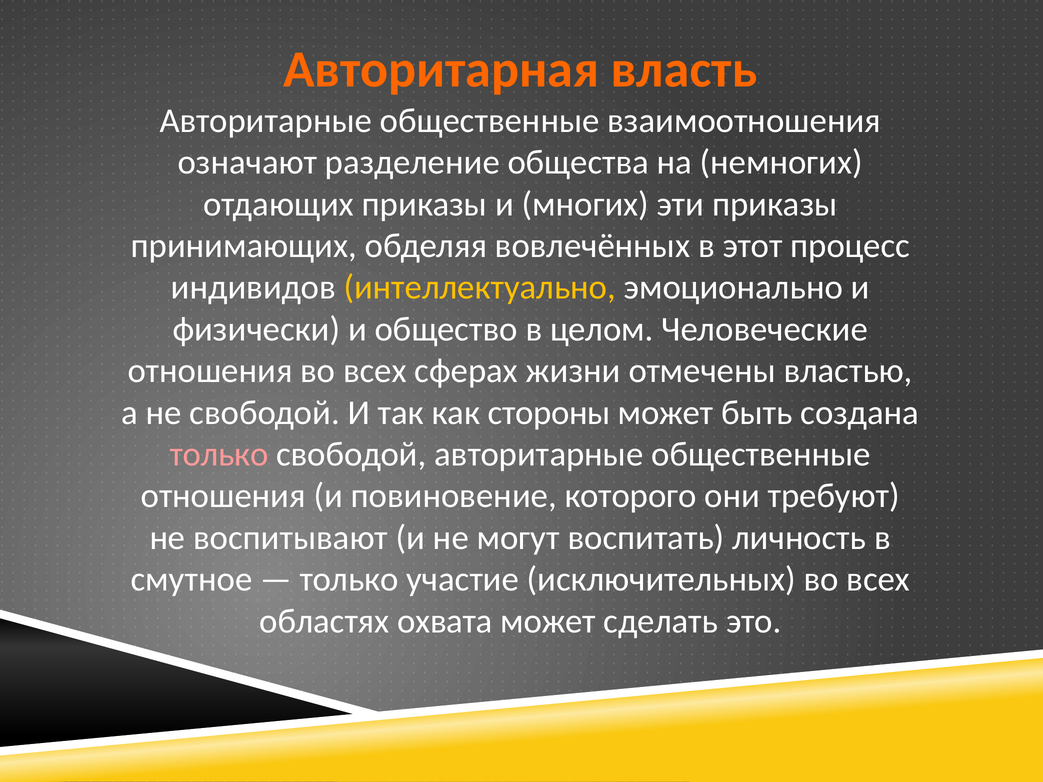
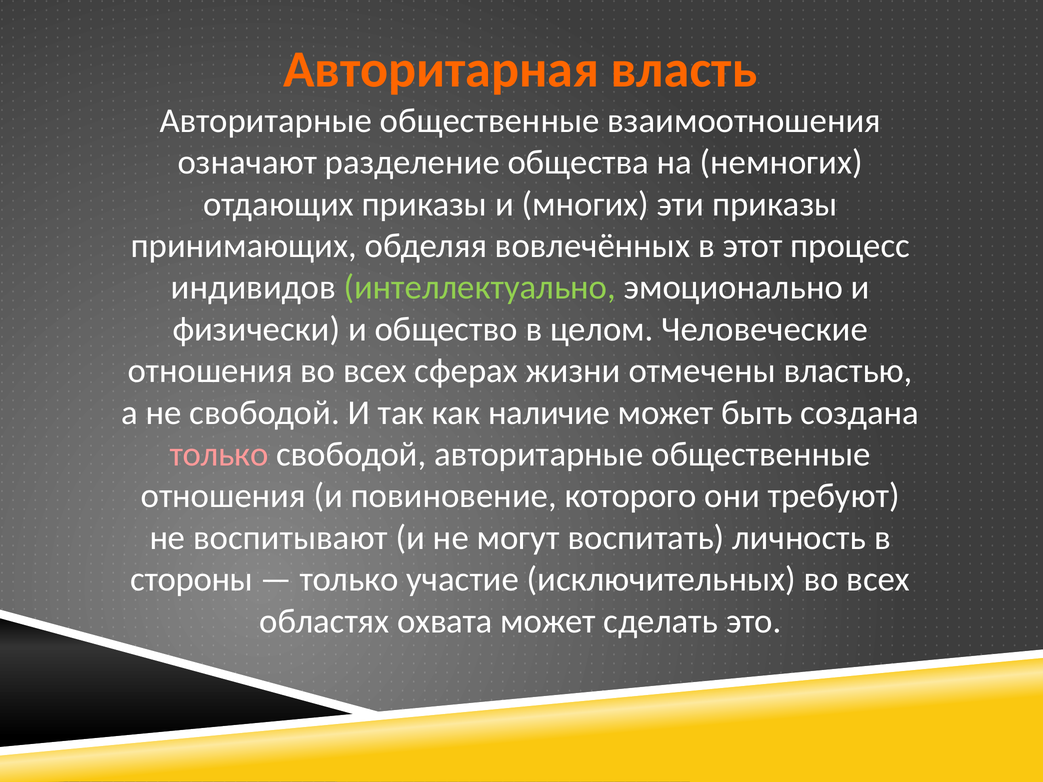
интеллектуально colour: yellow -> light green (480, 288)
стороны: стороны -> наличие (549, 413)
смутное: смутное -> стороны (192, 580)
